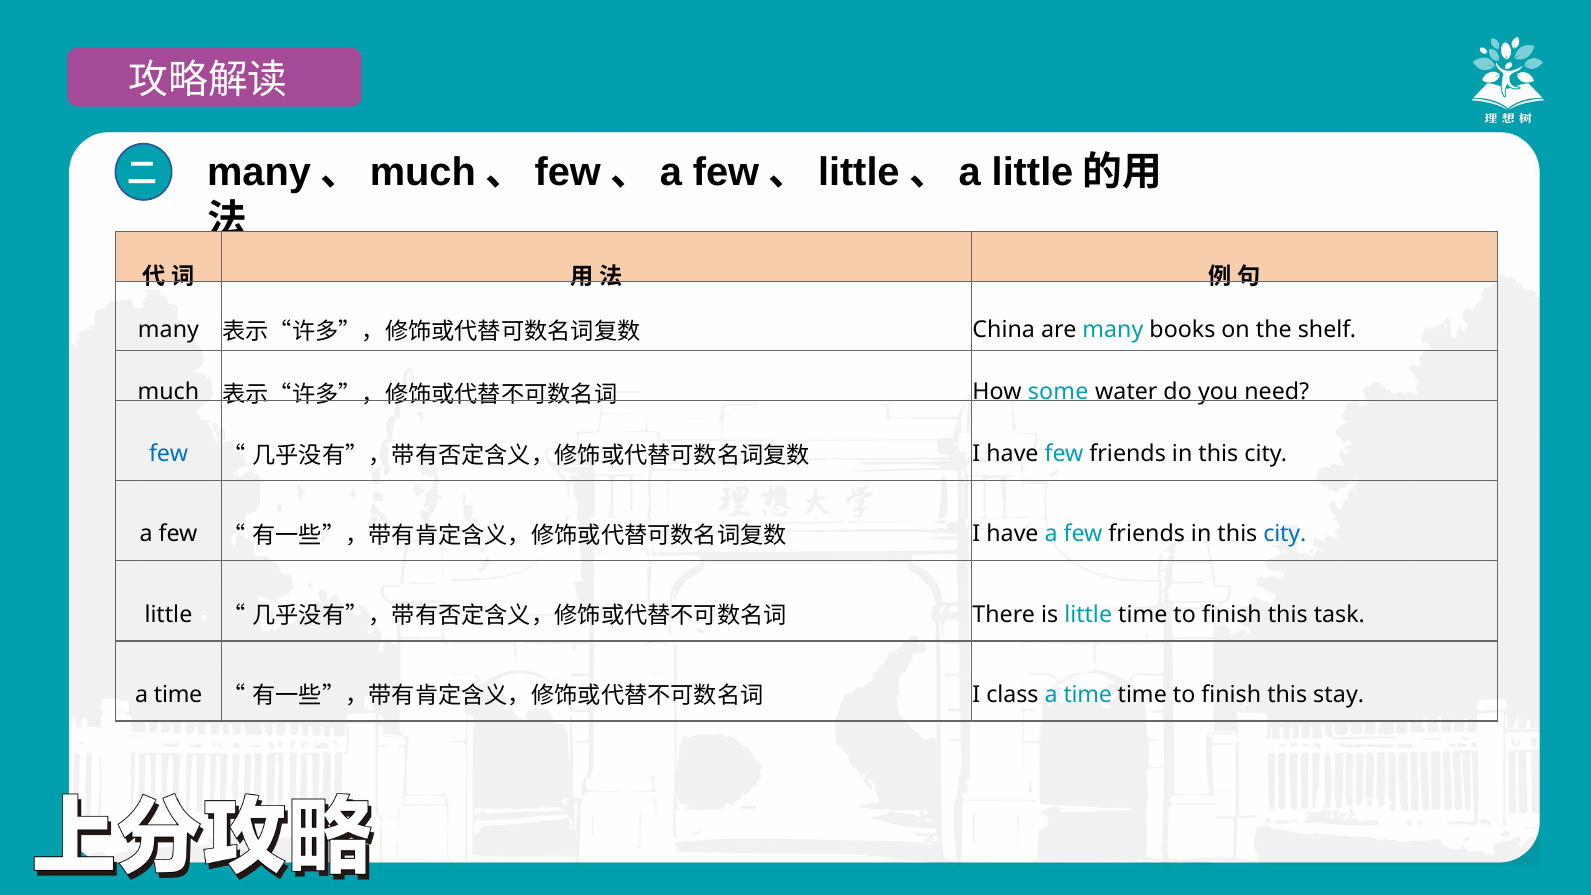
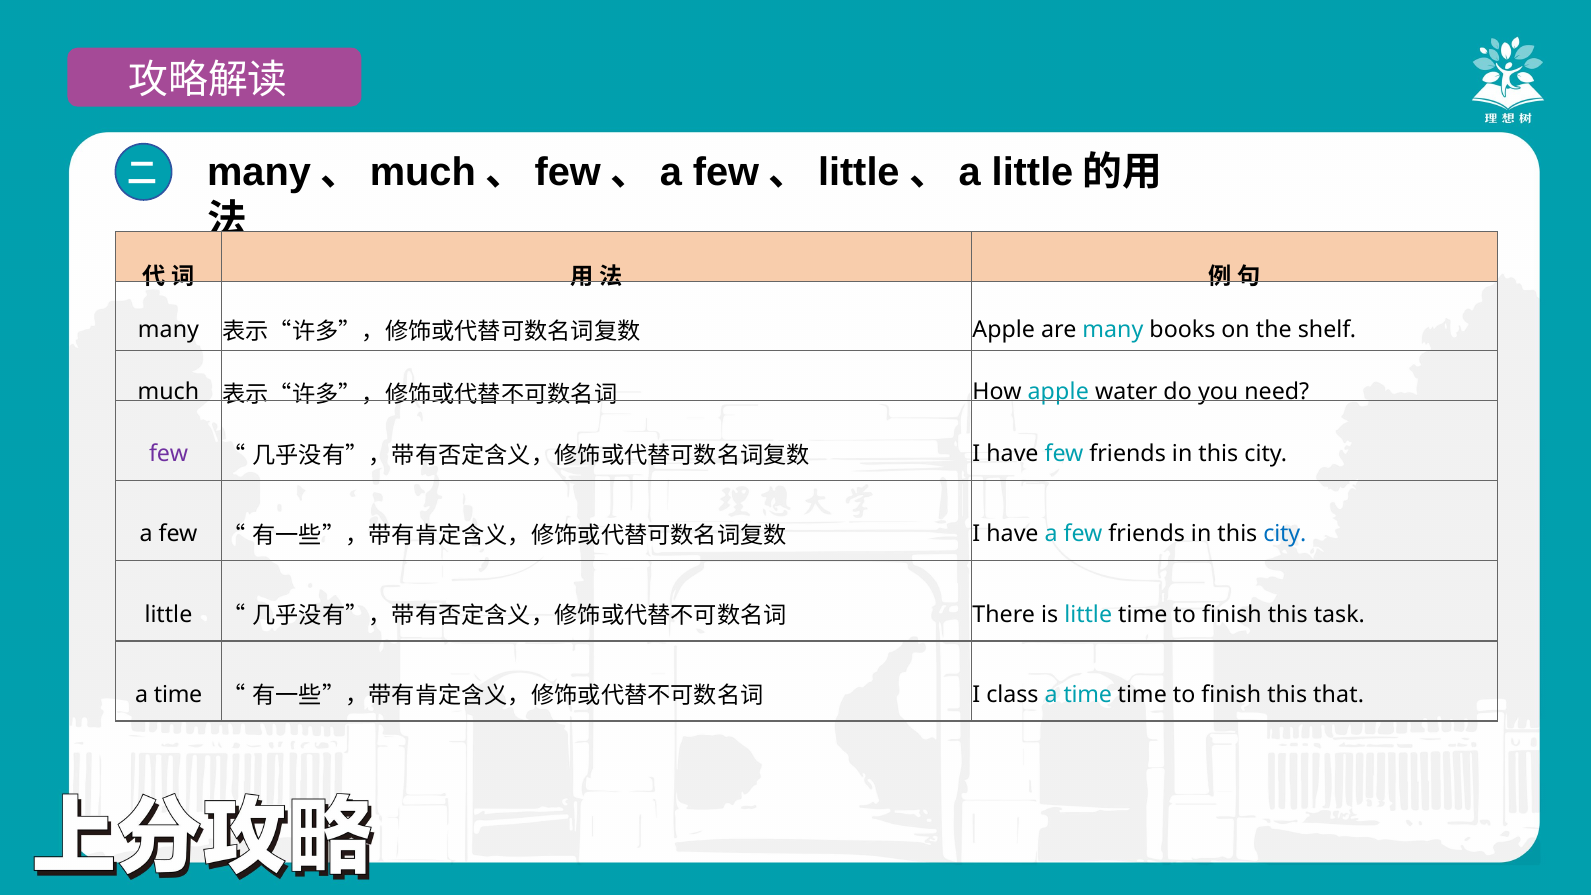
China: China -> Apple (1004, 330)
How some: some -> apple (1058, 392)
few colour: blue -> purple (169, 454)
stay: stay -> that (1339, 694)
